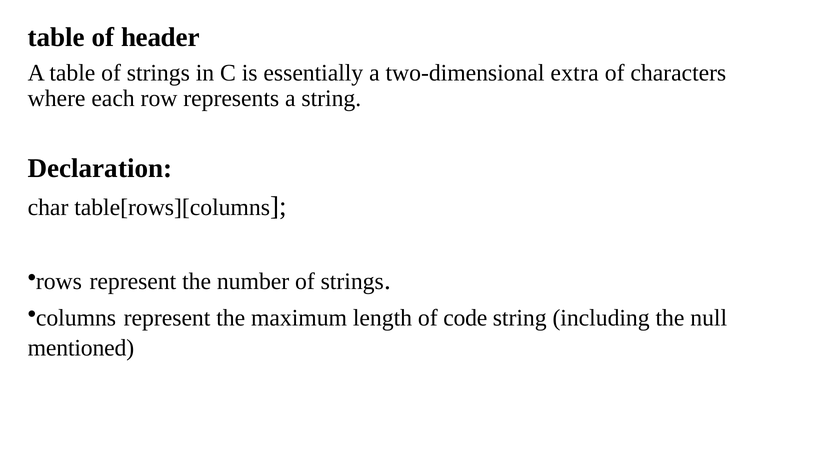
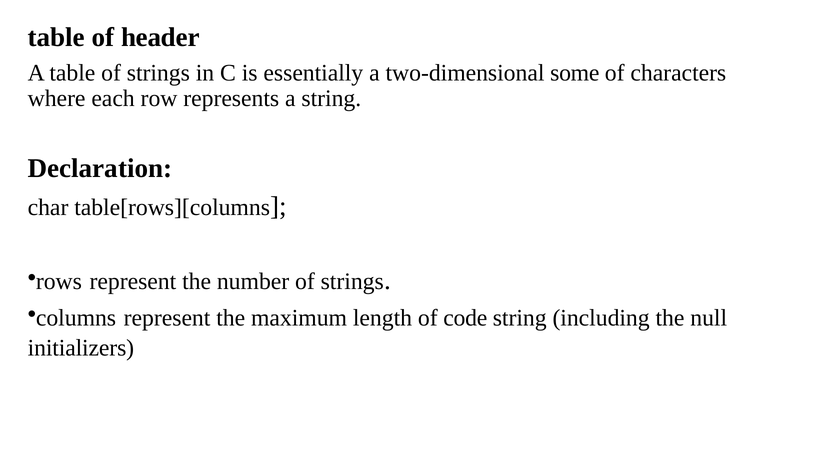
extra: extra -> some (575, 73)
mentioned: mentioned -> initializers (81, 348)
